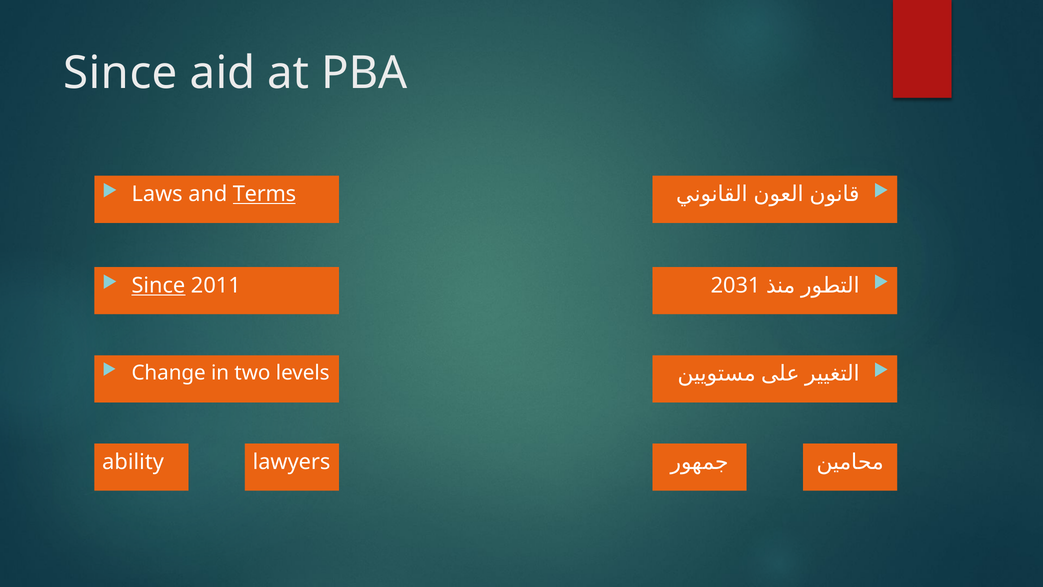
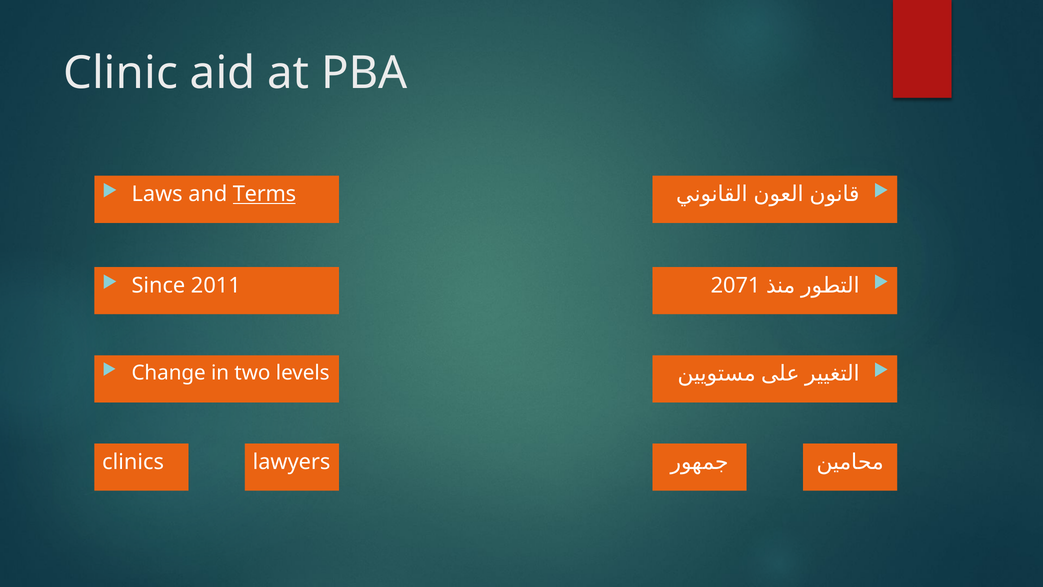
Since: Since -> Clinic (121, 73)
Since underline: present -> none (158, 285)
2031: 2031 -> 2071 (736, 285)
ability: ability -> clinics (133, 462)
